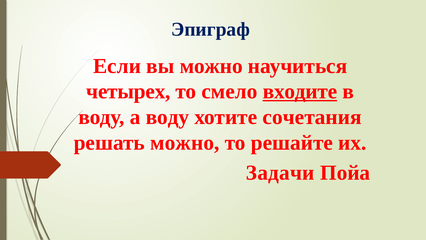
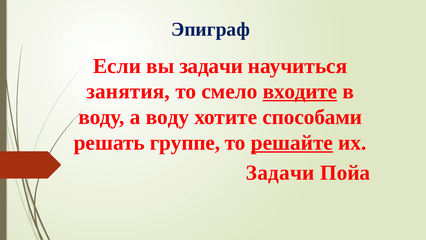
вы можно: можно -> задачи (211, 66)
четырех: четырех -> занятия (128, 91)
сочетания: сочетания -> способами (312, 117)
решать можно: можно -> группе (185, 143)
решайте underline: none -> present (292, 143)
